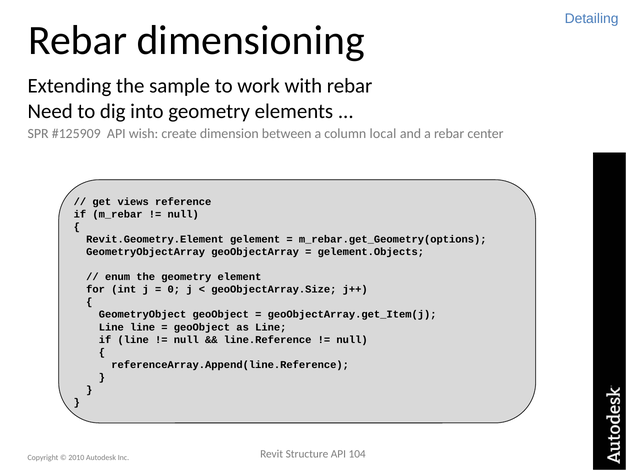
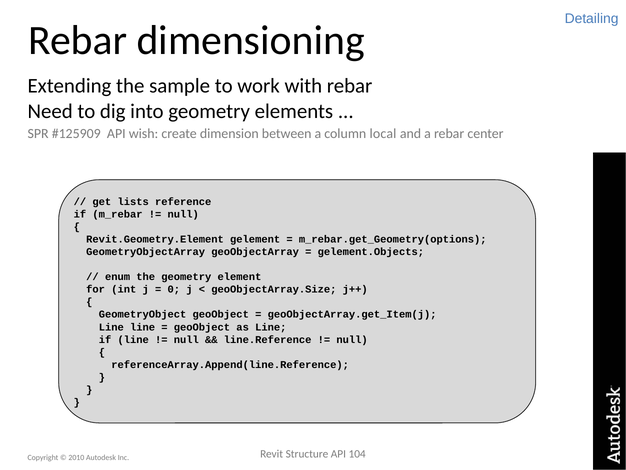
views: views -> lists (133, 202)
